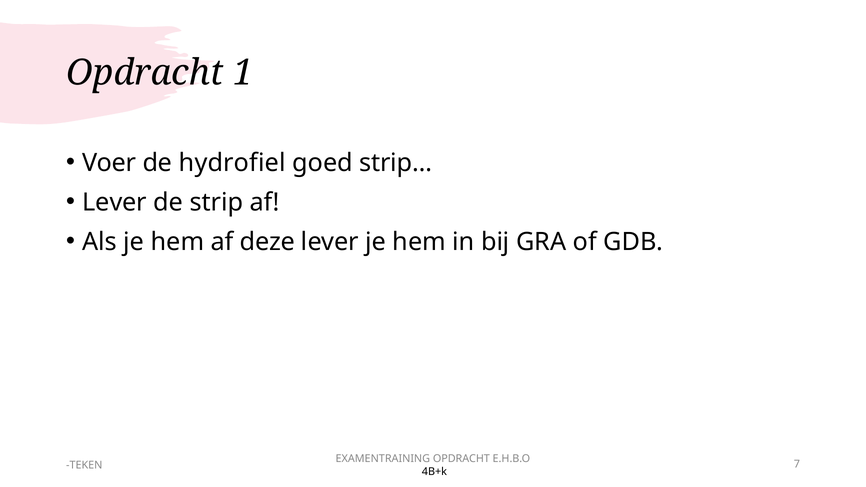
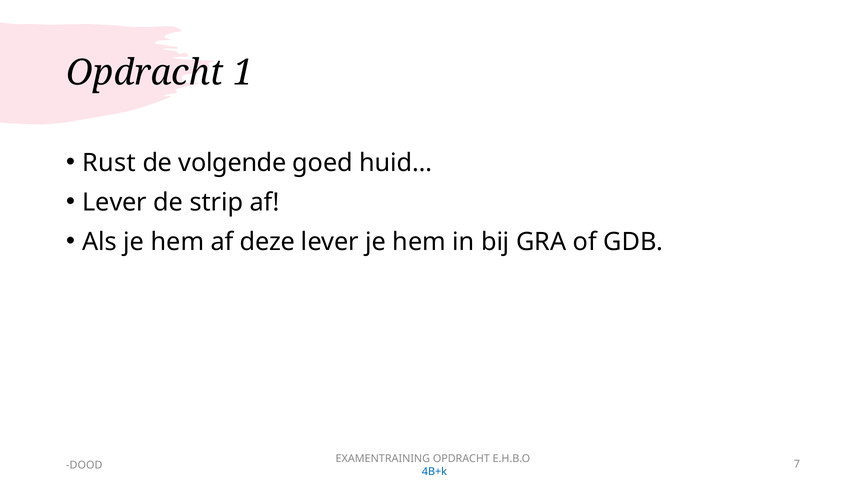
Voer: Voer -> Rust (109, 163)
hydrofiel: hydrofiel -> volgende (232, 163)
strip…: strip… -> huid… (396, 163)
TEKEN: TEKEN -> DOOD (84, 465)
4B+k colour: black -> blue (434, 472)
